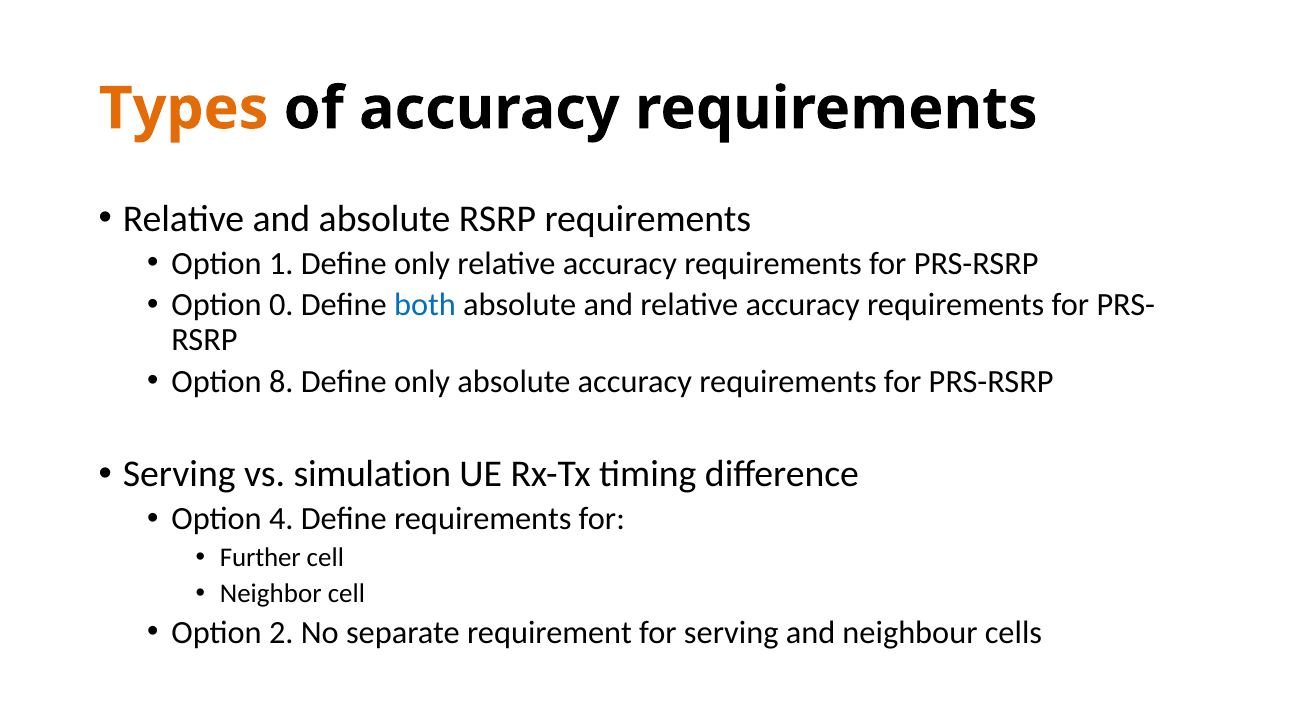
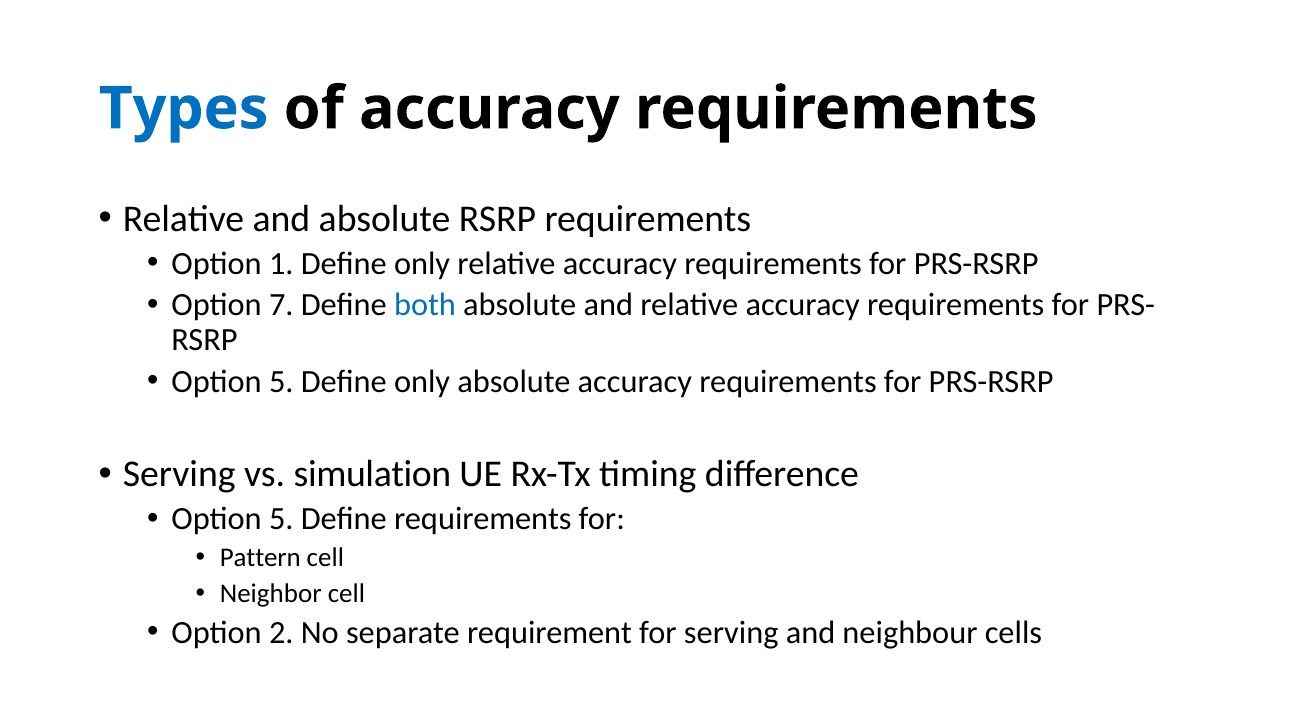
Types colour: orange -> blue (184, 109)
0: 0 -> 7 (281, 305)
8: 8 -> 5 (281, 382)
4: 4 -> 5 (281, 519)
Further: Further -> Pattern (260, 558)
